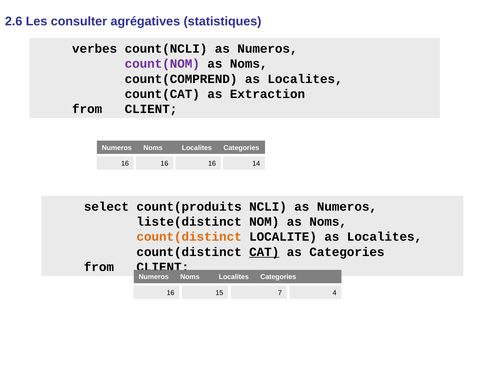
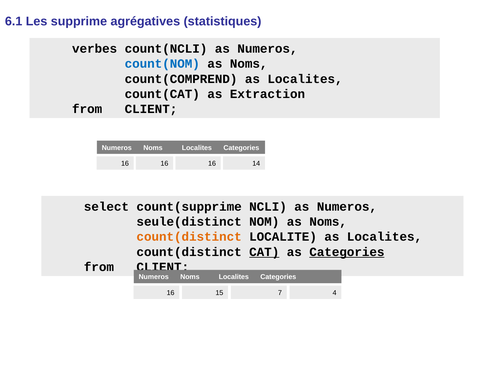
2.6: 2.6 -> 6.1 (14, 21)
consulter: consulter -> supprime (79, 21)
count(NOM colour: purple -> blue (162, 64)
count(produits: count(produits -> count(supprime (189, 207)
liste(distinct: liste(distinct -> seule(distinct (189, 222)
Categories underline: none -> present (347, 252)
